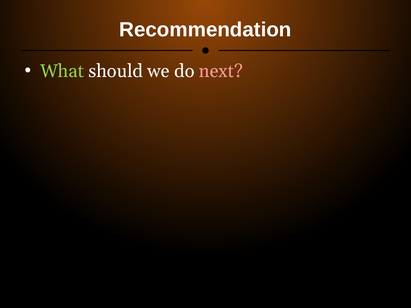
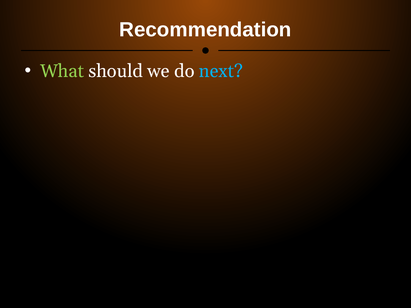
next colour: pink -> light blue (221, 71)
